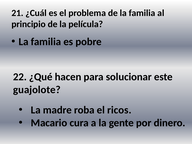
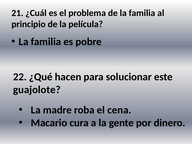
ricos: ricos -> cena (119, 110)
